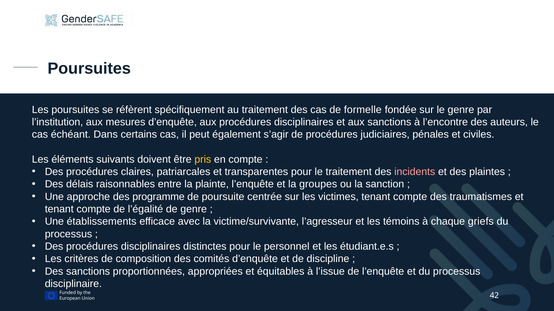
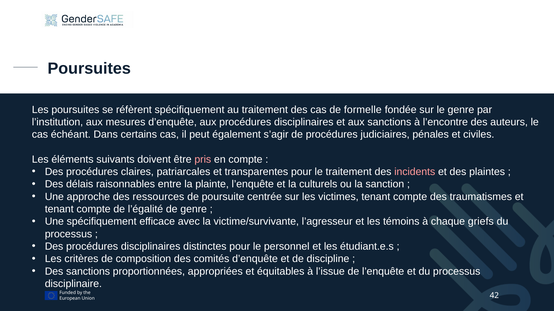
pris colour: yellow -> pink (203, 160)
groupes: groupes -> culturels (318, 185)
programme: programme -> ressources (158, 197)
Une établissements: établissements -> spécifiquement (102, 222)
